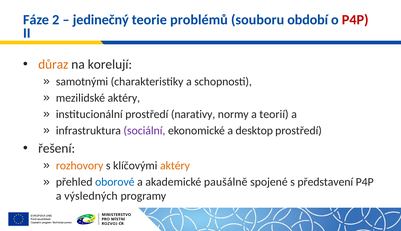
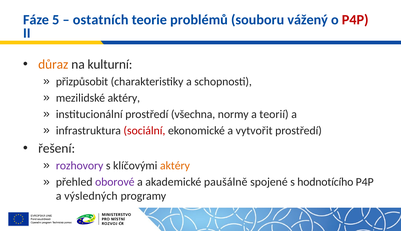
2: 2 -> 5 (56, 20)
jedinečný: jedinečný -> ostatních (101, 20)
období: období -> vážený (308, 20)
korelují: korelují -> kulturní (110, 64)
samotnými: samotnými -> přizpůsobit (82, 82)
narativy: narativy -> všechna (193, 114)
sociální colour: purple -> red (144, 131)
desktop: desktop -> vytvořit (254, 131)
rozhovory colour: orange -> purple (80, 166)
oborové colour: blue -> purple (115, 182)
představení: představení -> hodnotícího (325, 182)
